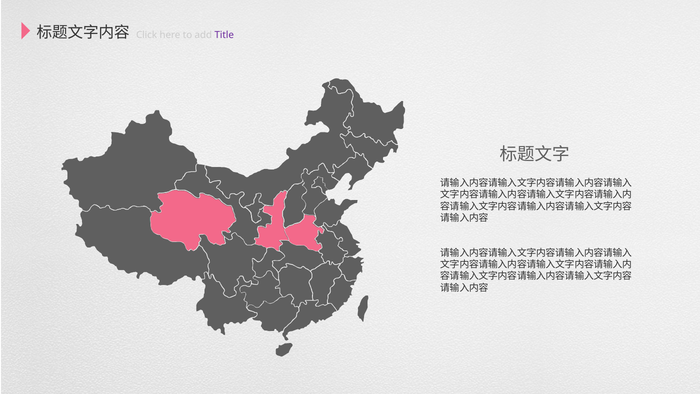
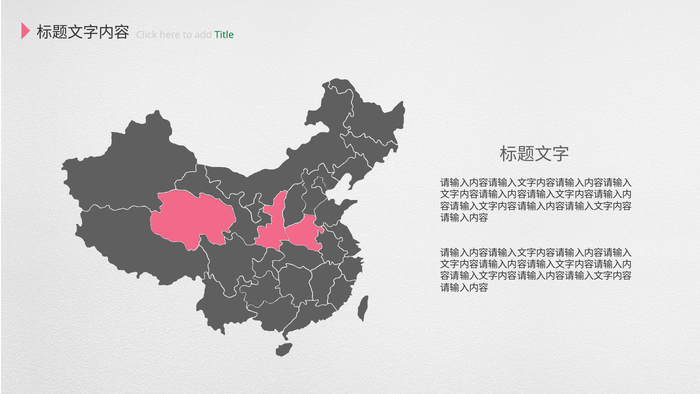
Title colour: purple -> green (224, 35)
